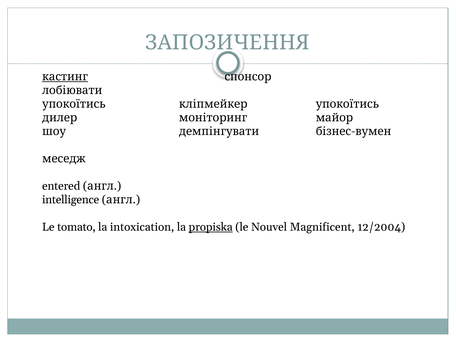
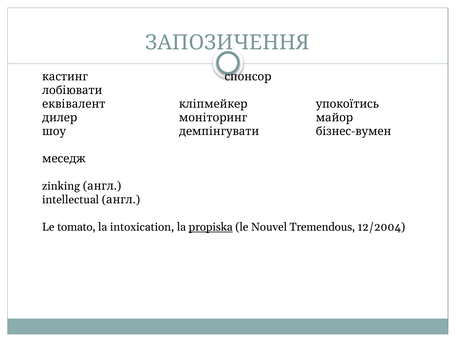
кастинг underline: present -> none (65, 77)
упокоїтись: упокоїтись -> еквівалент (74, 104)
entered: entered -> zinking (61, 186)
intelligence: intelligence -> intellectual (71, 200)
Magnificent: Magnificent -> Tremendous (322, 227)
